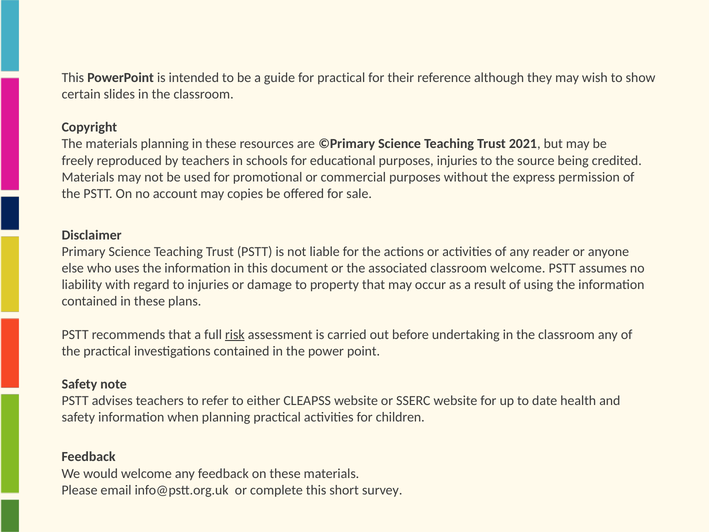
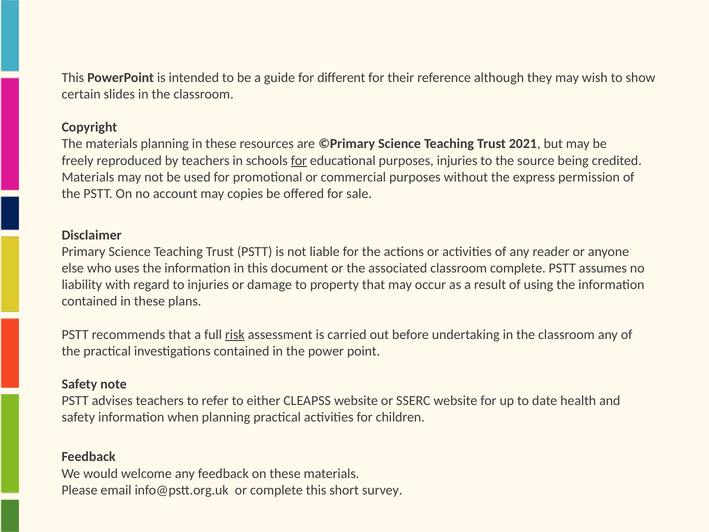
for practical: practical -> different (341, 78)
for underline: none -> present (299, 160)
classroom welcome: welcome -> complete (518, 268)
